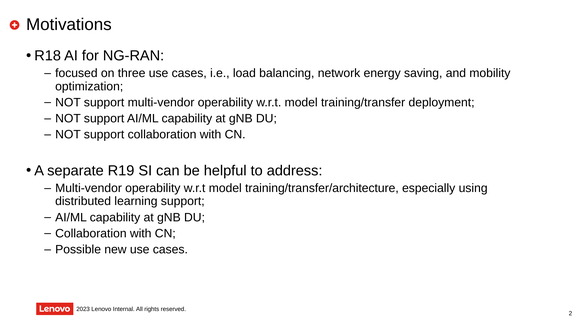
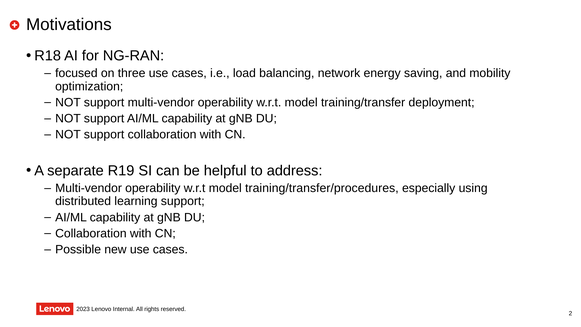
training/transfer/architecture: training/transfer/architecture -> training/transfer/procedures (322, 188)
